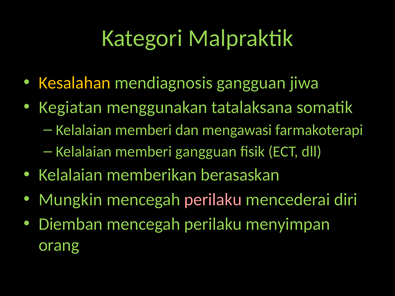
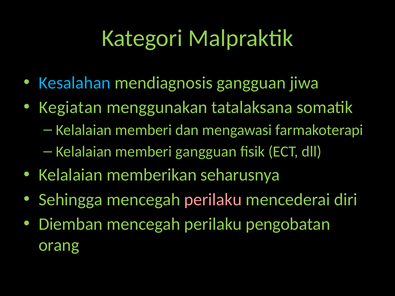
Kesalahan colour: yellow -> light blue (75, 83)
berasaskan: berasaskan -> seharusnya (240, 175)
Mungkin: Mungkin -> Sehingga (71, 200)
menyimpan: menyimpan -> pengobatan (288, 224)
